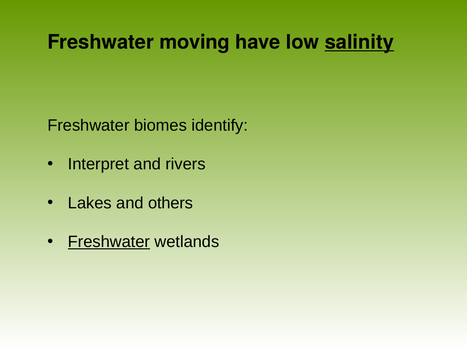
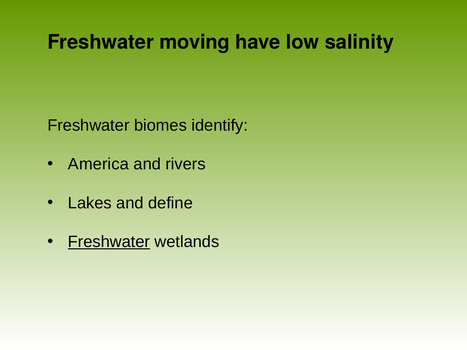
salinity underline: present -> none (359, 42)
Interpret: Interpret -> America (98, 164)
others: others -> define (171, 203)
